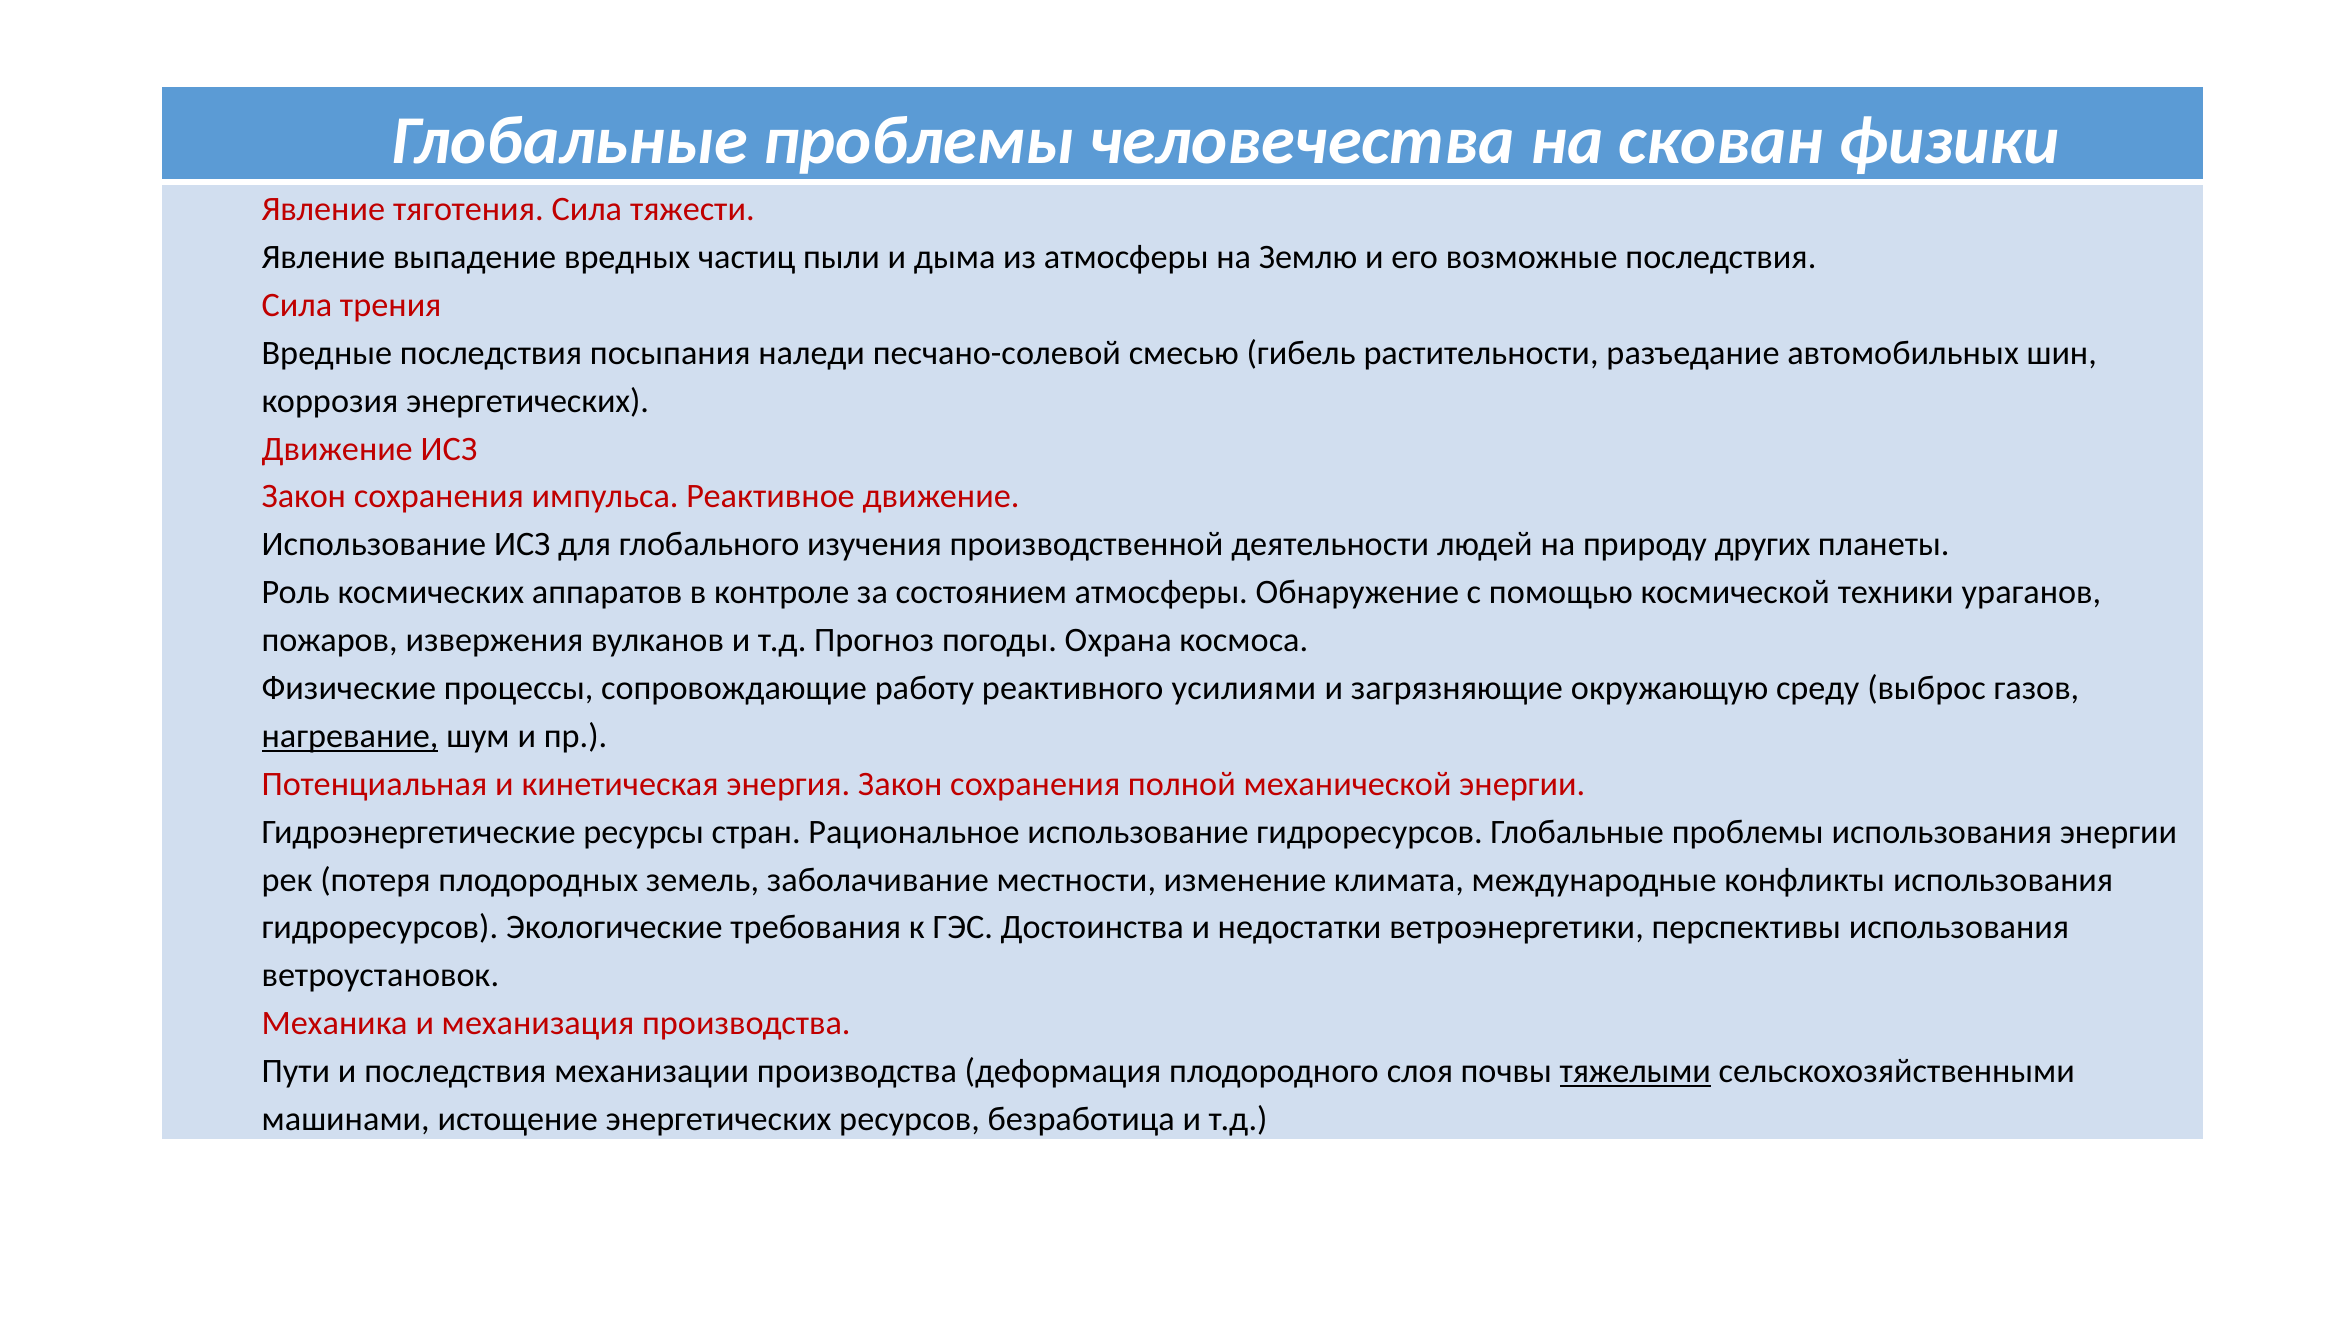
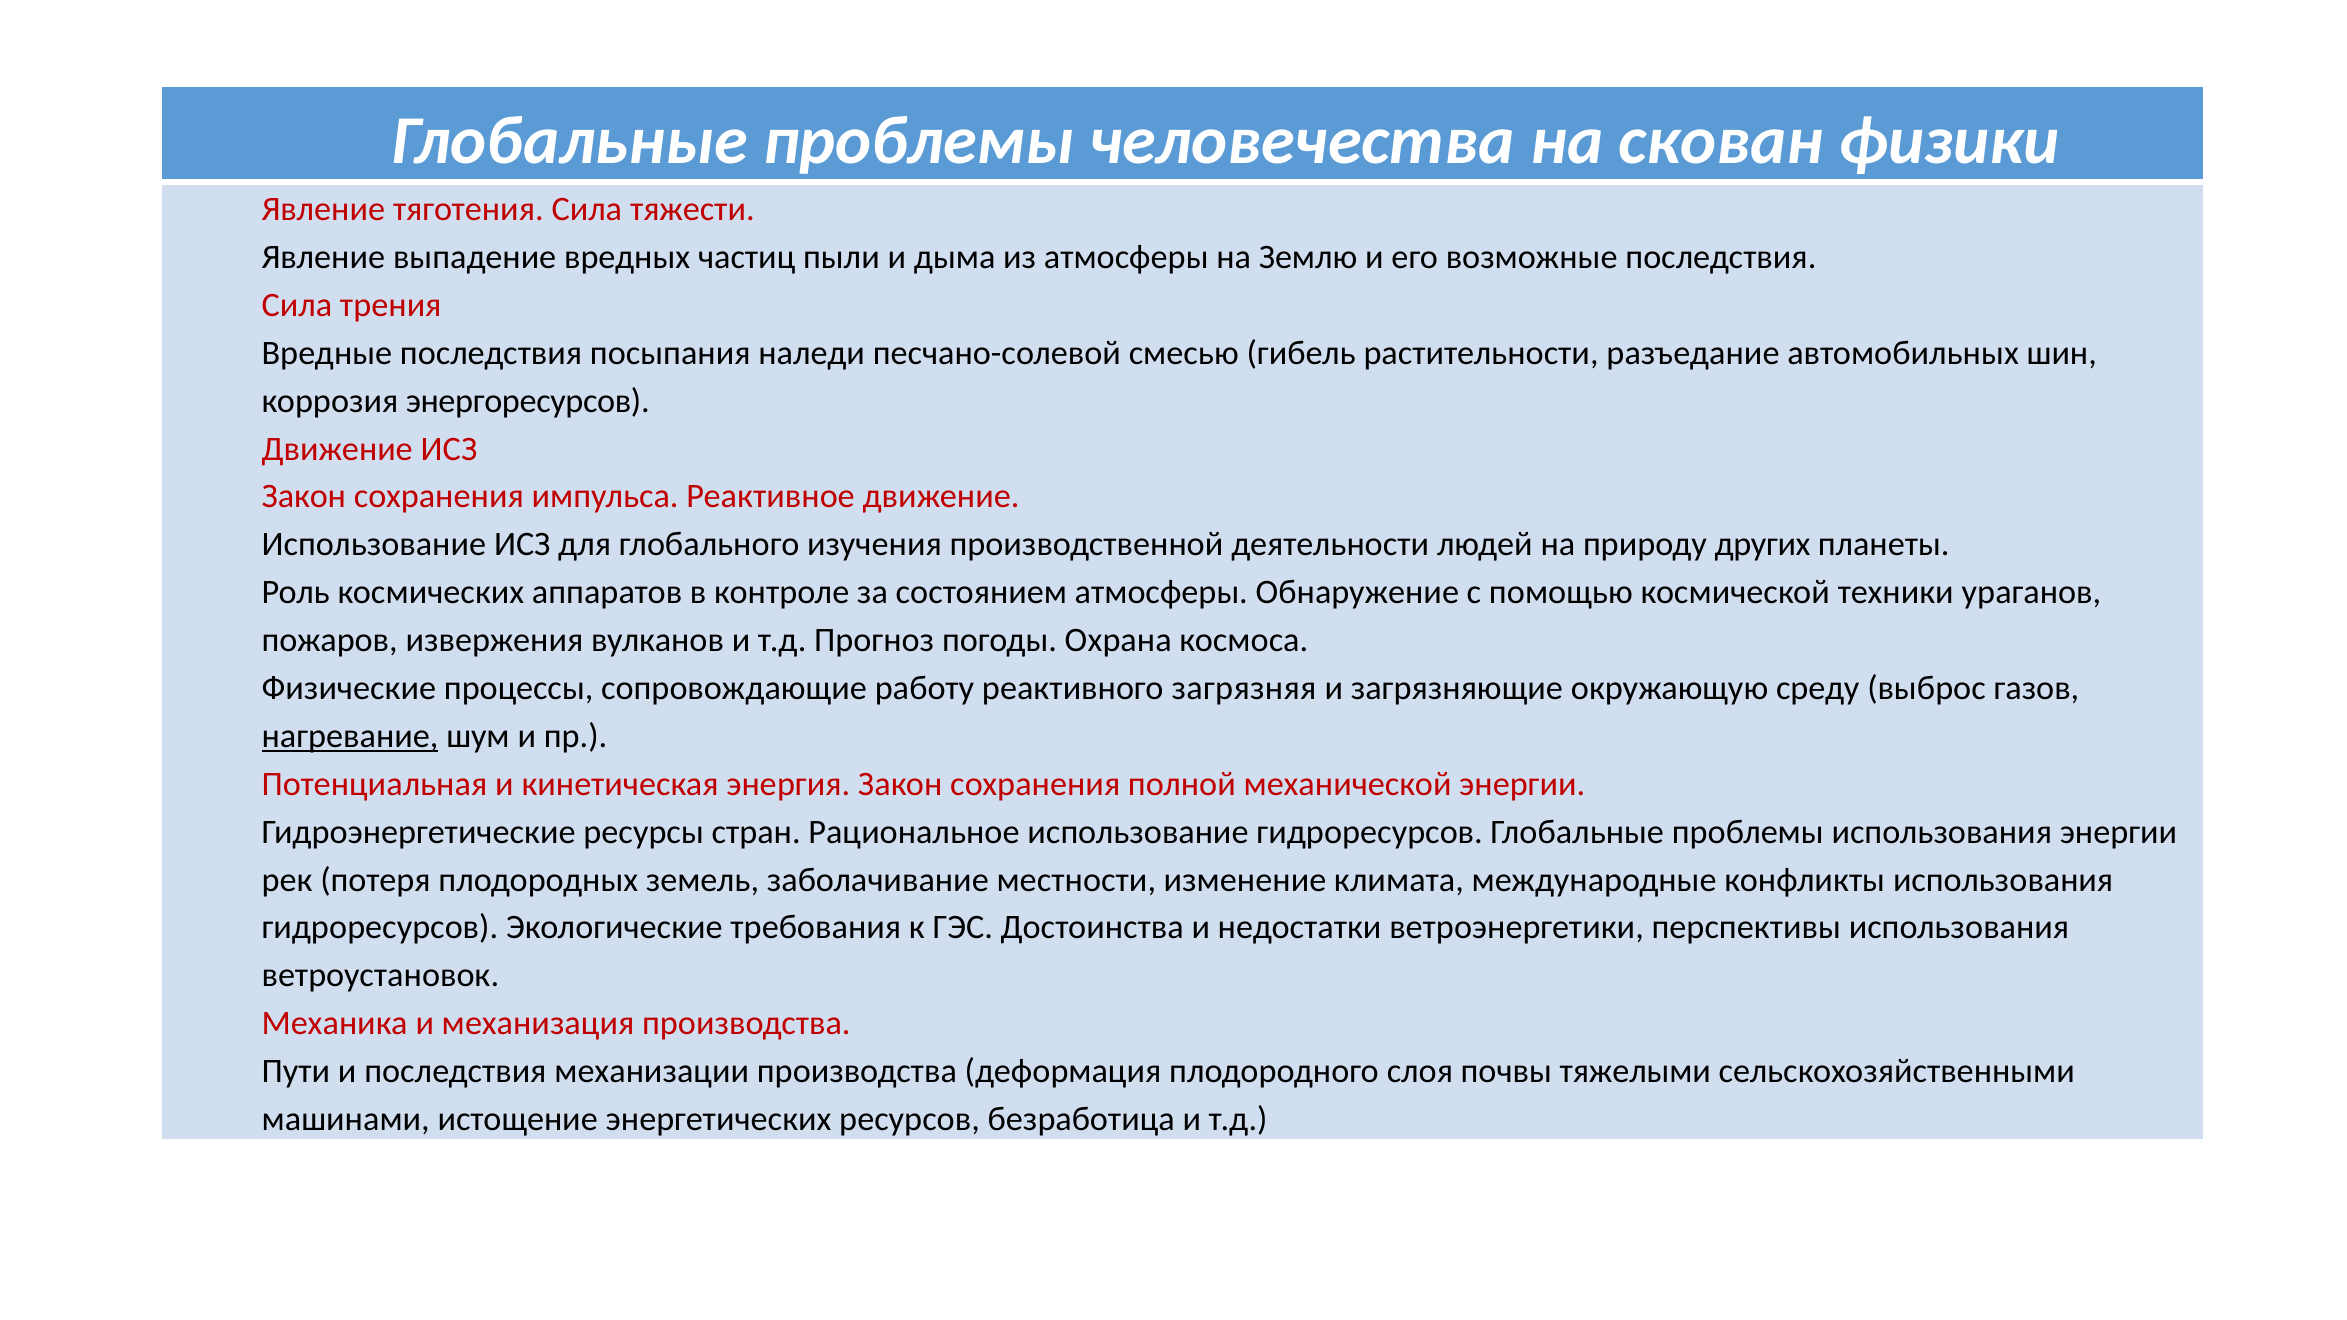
коррозия энергетических: энергетических -> энергоресурсов (528, 401)
усилиями: усилиями -> загрязняя (1244, 688)
тяжелыми underline: present -> none (1635, 1071)
